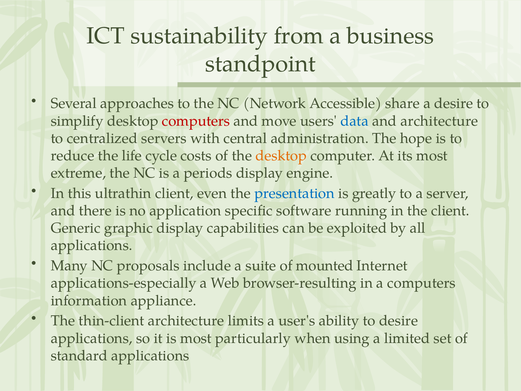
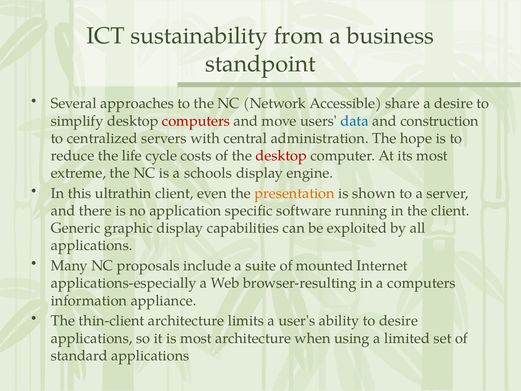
and architecture: architecture -> construction (439, 121)
desktop colour: orange -> red (281, 156)
periods: periods -> schools (208, 173)
presentation colour: blue -> orange (295, 193)
greatly: greatly -> shown (374, 193)
most particularly: particularly -> architecture (253, 338)
